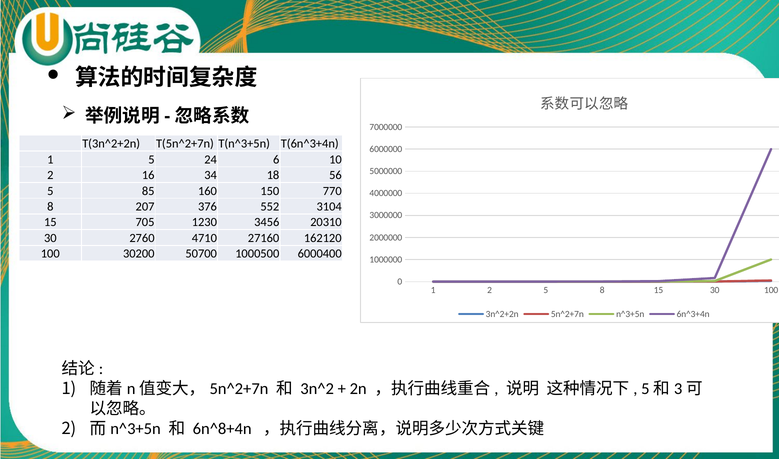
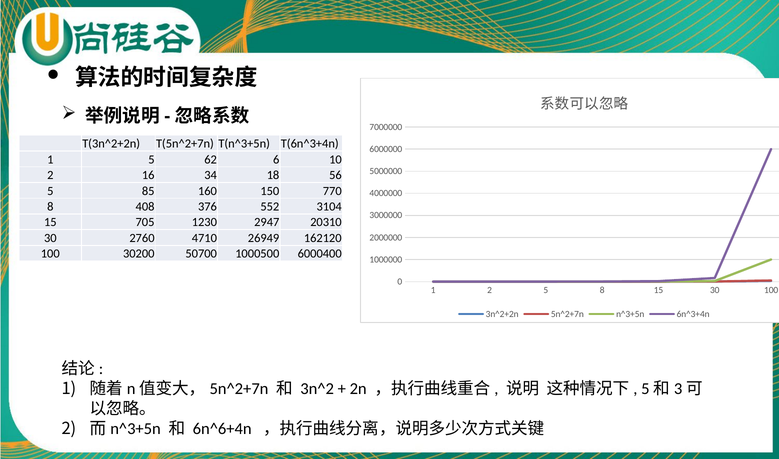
24: 24 -> 62 (211, 159)
207: 207 -> 408 (145, 206)
3456: 3456 -> 2947 (267, 222)
27160: 27160 -> 26949 (264, 238)
6n^8+4n: 6n^8+4n -> 6n^6+4n (222, 428)
